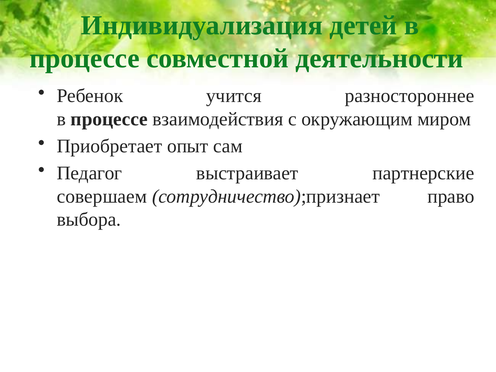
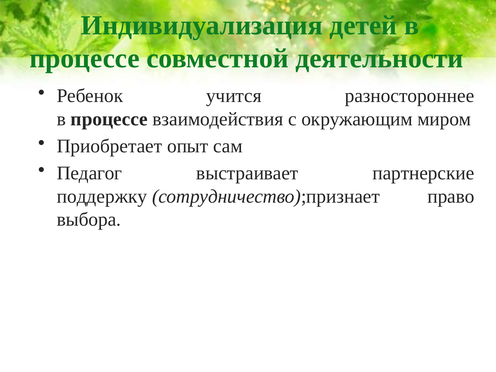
совершаем: совершаем -> поддержку (102, 196)
